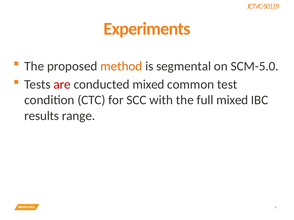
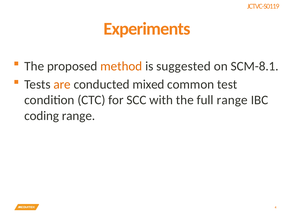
segmental: segmental -> suggested (184, 66)
SCM-5.0: SCM-5.0 -> SCM-8.1 (255, 66)
are colour: red -> orange (62, 85)
full mixed: mixed -> range (232, 100)
results: results -> coding (42, 116)
